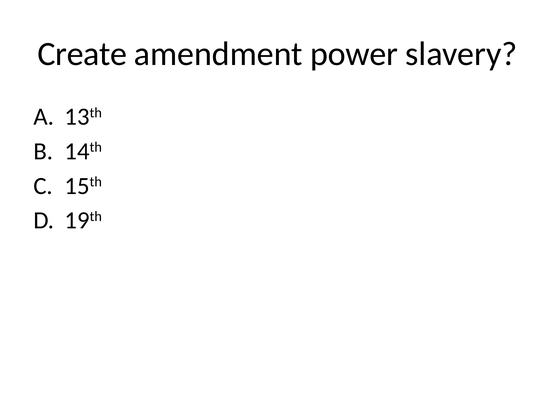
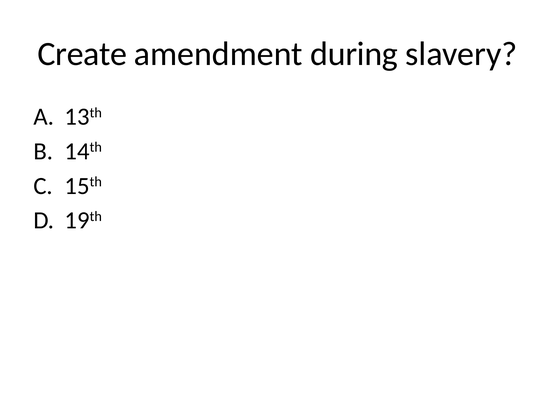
power: power -> during (354, 54)
